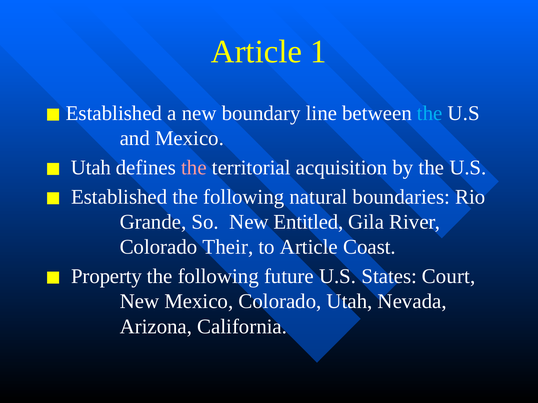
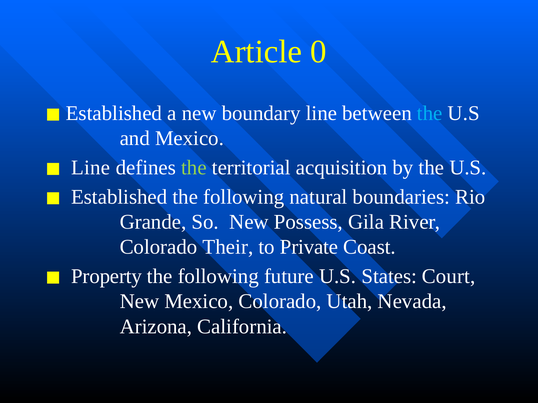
1: 1 -> 0 (319, 52)
Utah: Utah -> Line (91, 168)
the colour: pink -> light green (194, 168)
Entitled: Entitled -> Possess (308, 222)
to Article: Article -> Private (309, 247)
